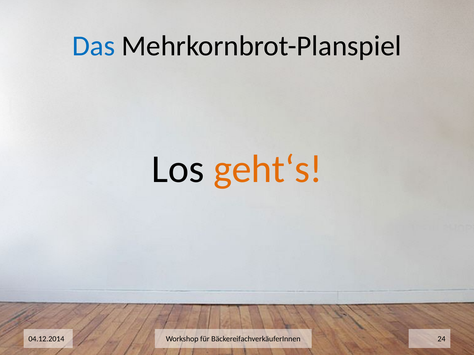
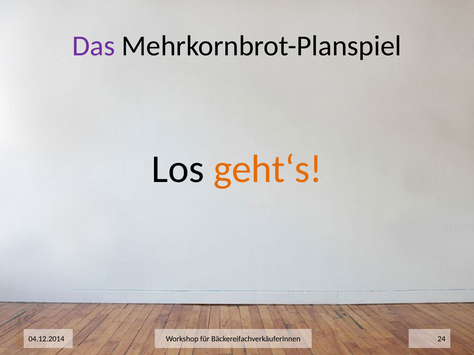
Das colour: blue -> purple (94, 46)
